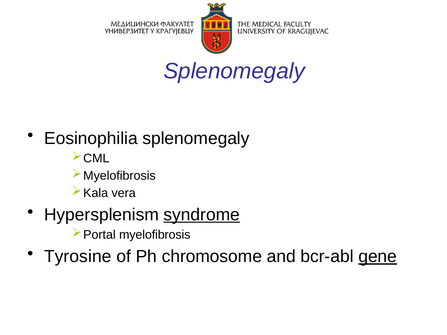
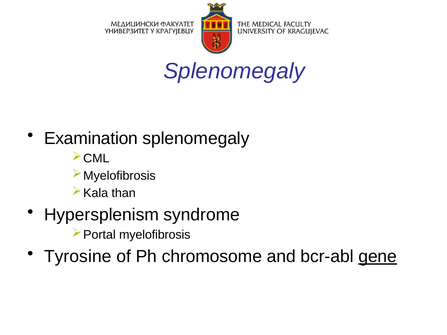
Eosinophilia: Eosinophilia -> Examination (91, 138)
vera: vera -> than (124, 193)
syndrome underline: present -> none (202, 215)
